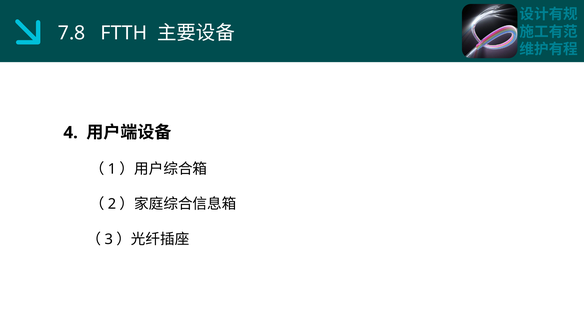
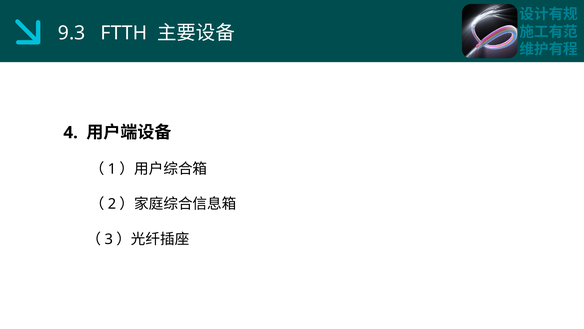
7.8: 7.8 -> 9.3 (72, 33)
